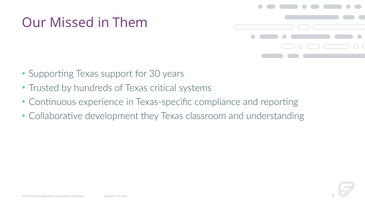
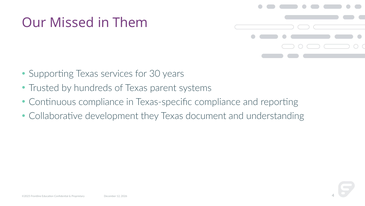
support: support -> services (117, 74)
critical: critical -> parent (163, 88)
Continuous experience: experience -> compliance (101, 102)
classroom: classroom -> document (206, 116)
